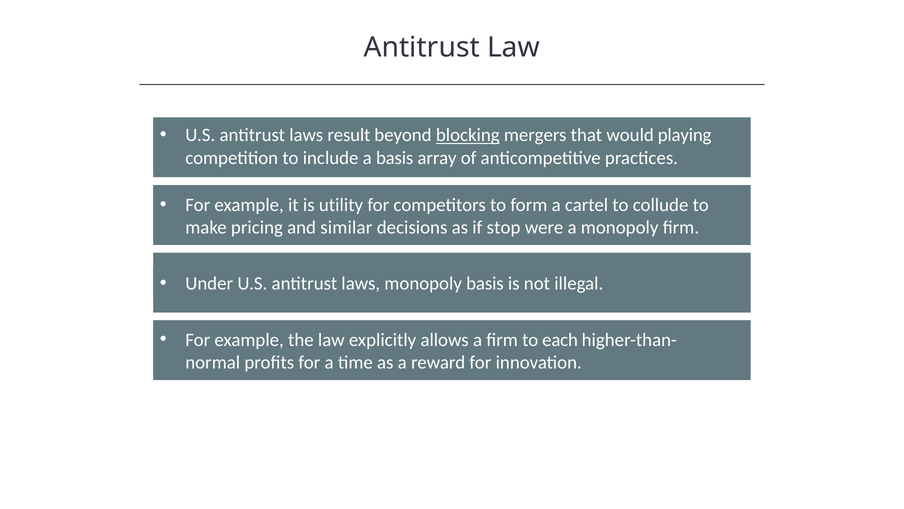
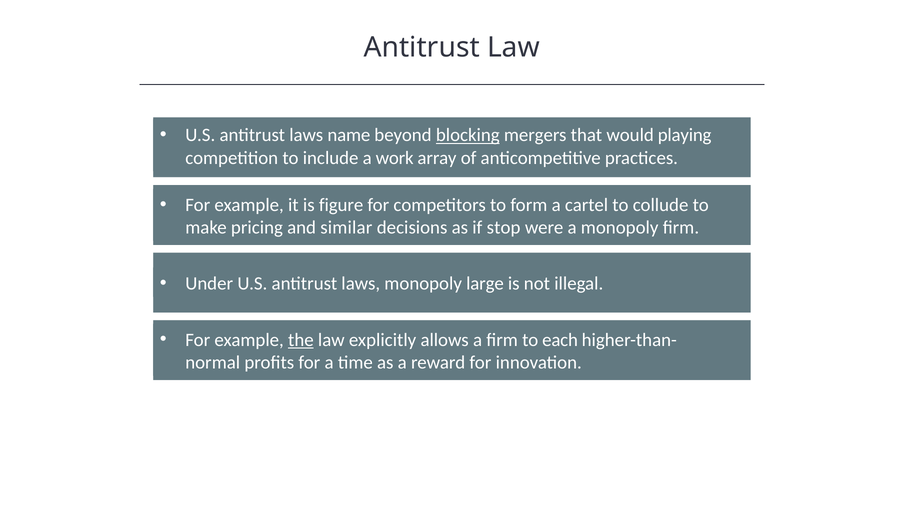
result: result -> name (349, 135)
a basis: basis -> work (395, 158)
utility: utility -> figure (341, 205)
monopoly basis: basis -> large (485, 283)
the underline: none -> present (301, 339)
